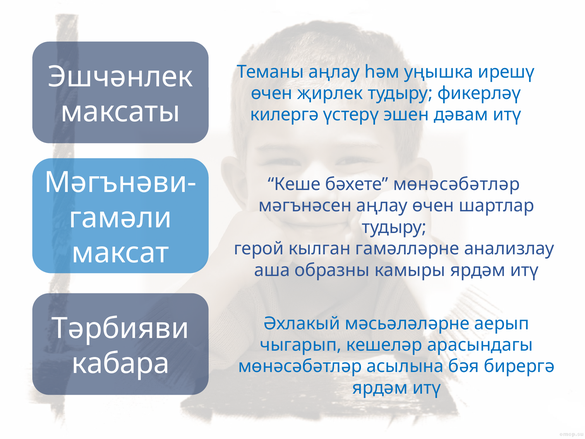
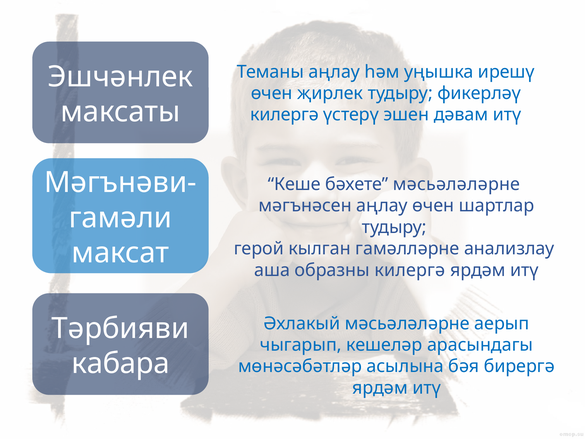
бәхете мөнәсәбәтләр: мөнәсәбәтләр -> мәсьәләләрне (457, 184)
образны камыры: камыры -> килергә (410, 270)
